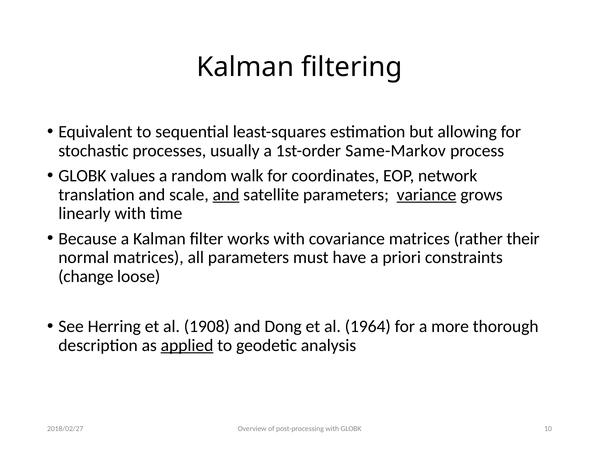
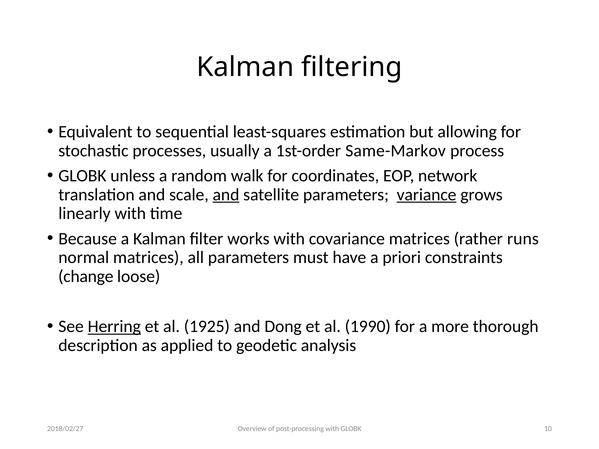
values: values -> unless (133, 176)
their: their -> runs (523, 239)
Herring underline: none -> present (114, 327)
1908: 1908 -> 1925 (207, 327)
1964: 1964 -> 1990 (368, 327)
applied underline: present -> none (187, 346)
